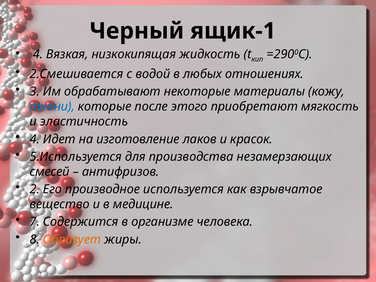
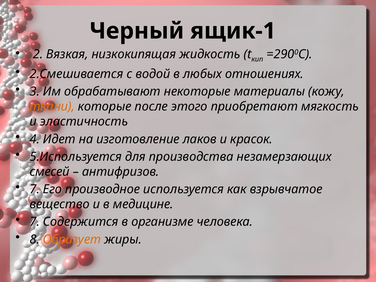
4: 4 -> 2 (38, 54)
ткани colour: blue -> orange (52, 107)
2: 2 -> 7 (35, 189)
